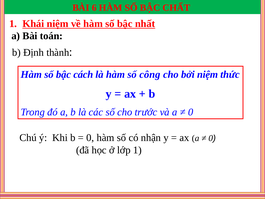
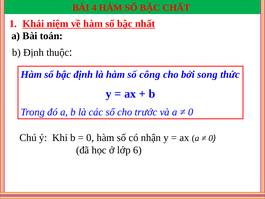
6: 6 -> 4 (94, 8)
thành: thành -> thuộc (58, 52)
bậc cách: cách -> định (83, 74)
bởi niệm: niệm -> song (207, 74)
lớp 1: 1 -> 6 (137, 150)
